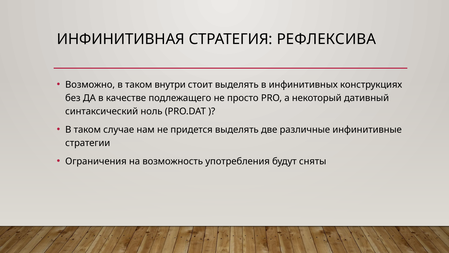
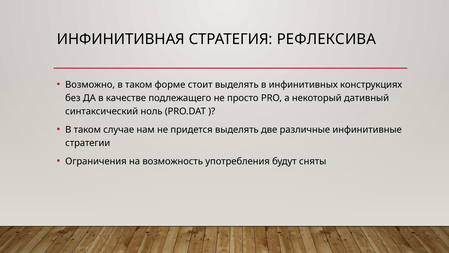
внутри: внутри -> форме (170, 84)
